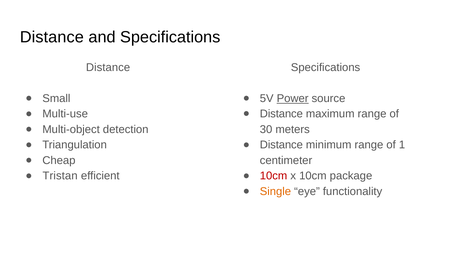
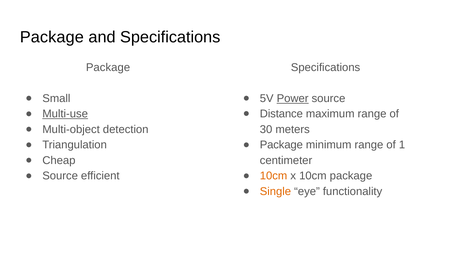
Distance: Distance -> Package (52, 37)
Distance: Distance -> Package (108, 67)
Multi-use underline: none -> present (65, 114)
Distance: Distance -> Package (281, 145)
Tristan: Tristan -> Source (60, 176)
10cm colour: red -> orange (274, 176)
